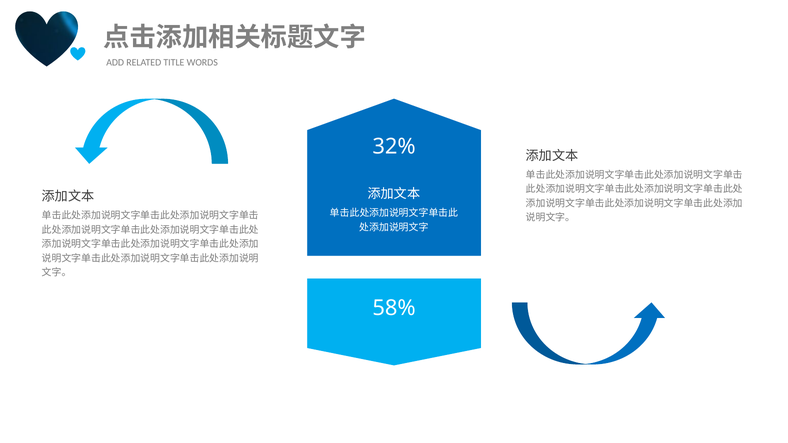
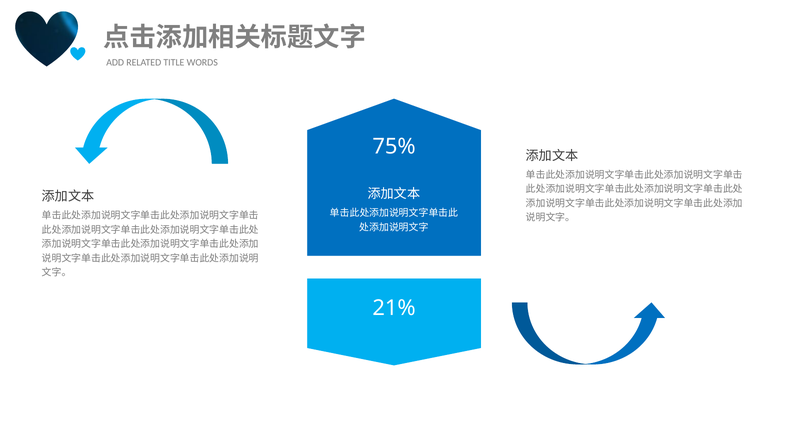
32%: 32% -> 75% (394, 147)
58%: 58% -> 21% (394, 308)
